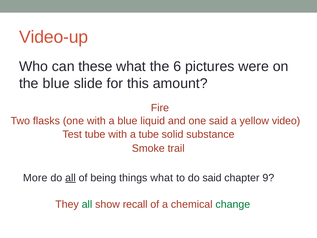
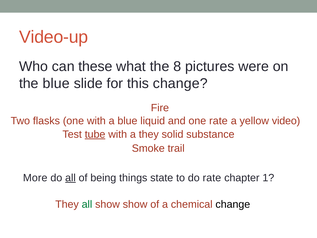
6: 6 -> 8 (177, 67)
this amount: amount -> change (180, 83)
one said: said -> rate (218, 121)
tube underline: none -> present (95, 134)
a tube: tube -> they (149, 134)
things what: what -> state (162, 178)
do said: said -> rate (212, 178)
9: 9 -> 1 (268, 178)
show recall: recall -> show (135, 204)
change colour: green -> black (233, 204)
